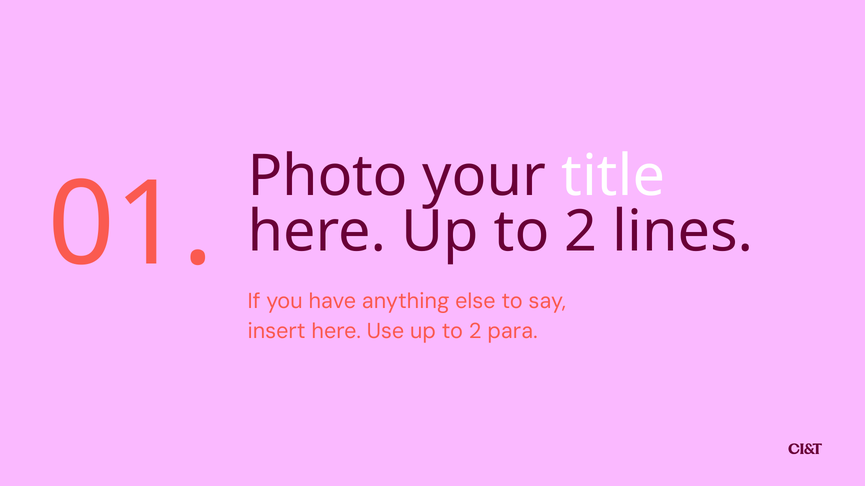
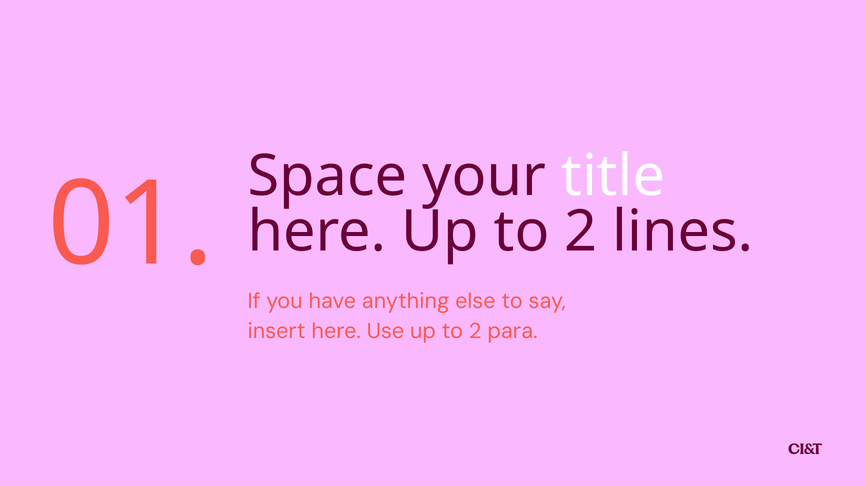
Photo: Photo -> Space (327, 177)
